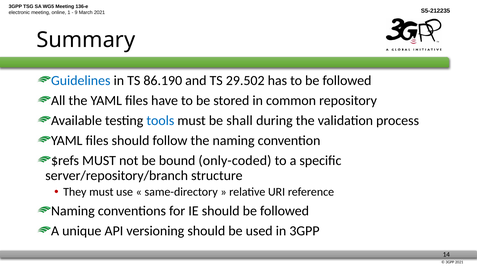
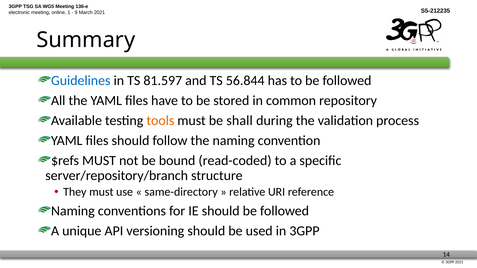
86.190: 86.190 -> 81.597 (163, 81)
29.502: 29.502 -> 56.844 (245, 81)
tools colour: blue -> orange (160, 121)
only-coded: only-coded -> read-coded (235, 161)
